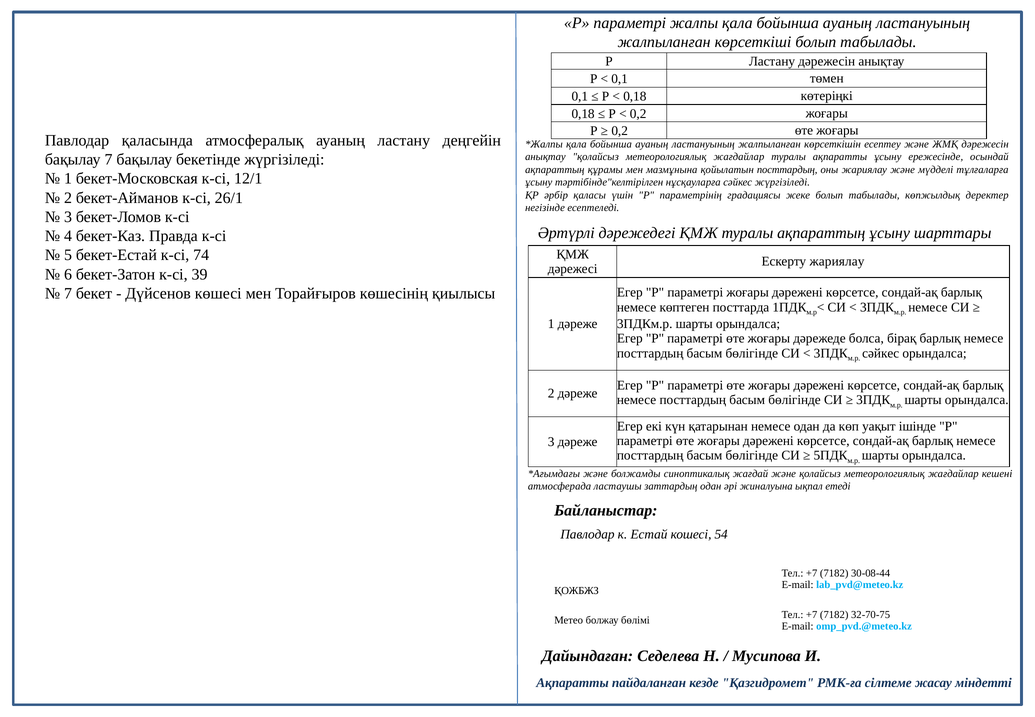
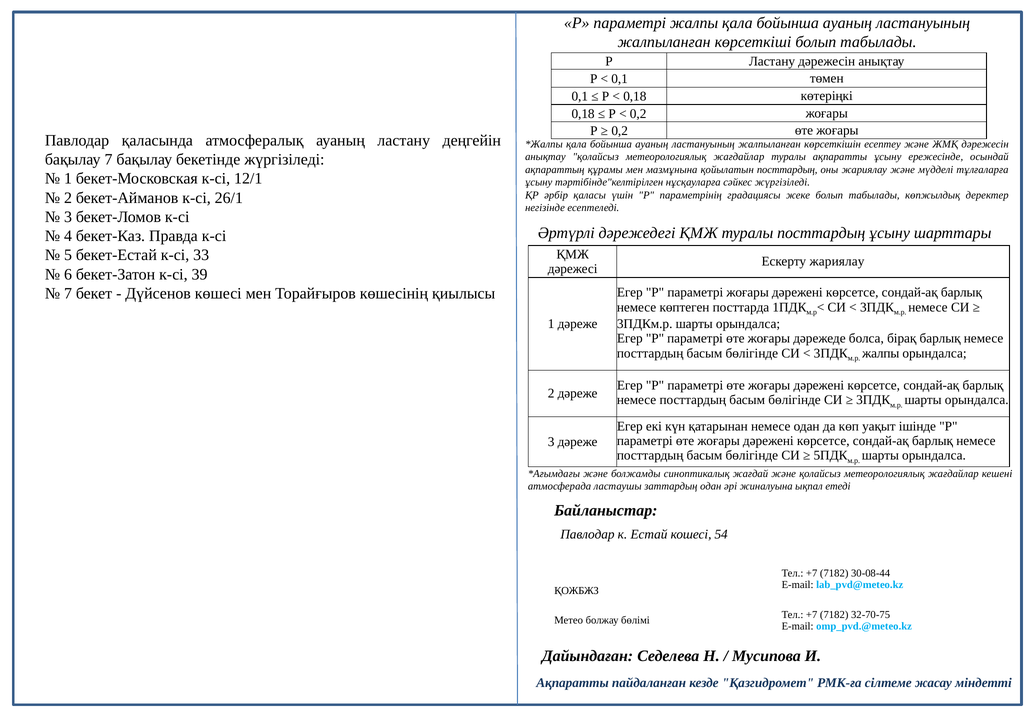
туралы ақпараттың: ақпараттың -> посттардың (821, 233)
74: 74 -> 33 (201, 255)
сәйкес: сәйкес -> жалпы (881, 353)
